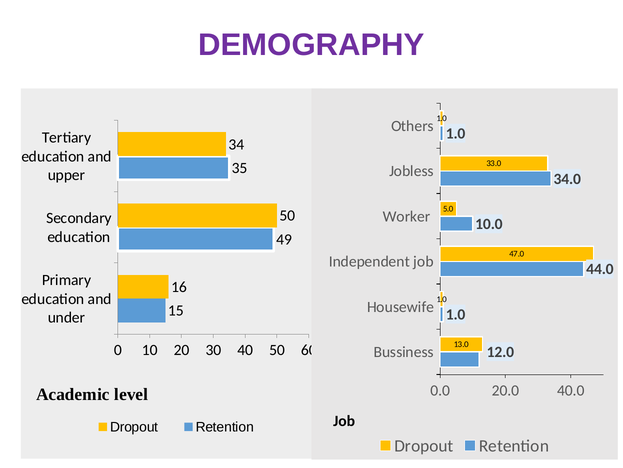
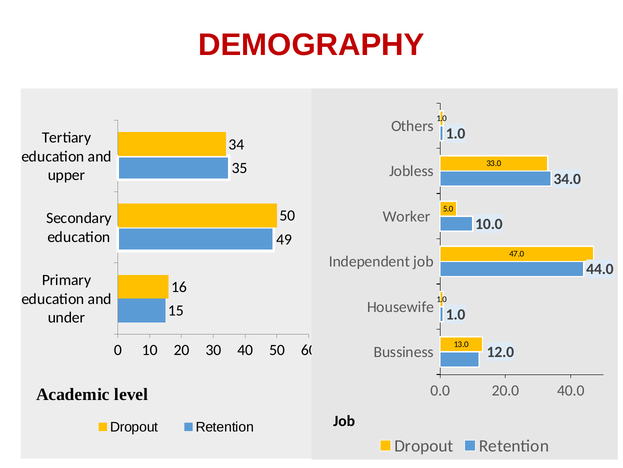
DEMOGRAPHY colour: purple -> red (311, 45)
